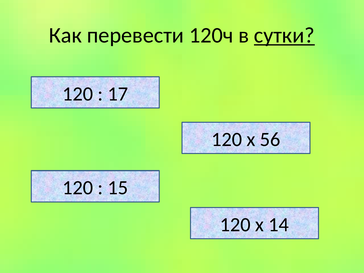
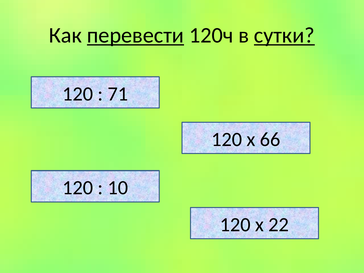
перевести underline: none -> present (135, 35)
17: 17 -> 71 (118, 94)
56: 56 -> 66 (270, 139)
15: 15 -> 10 (118, 188)
14: 14 -> 22 (279, 225)
